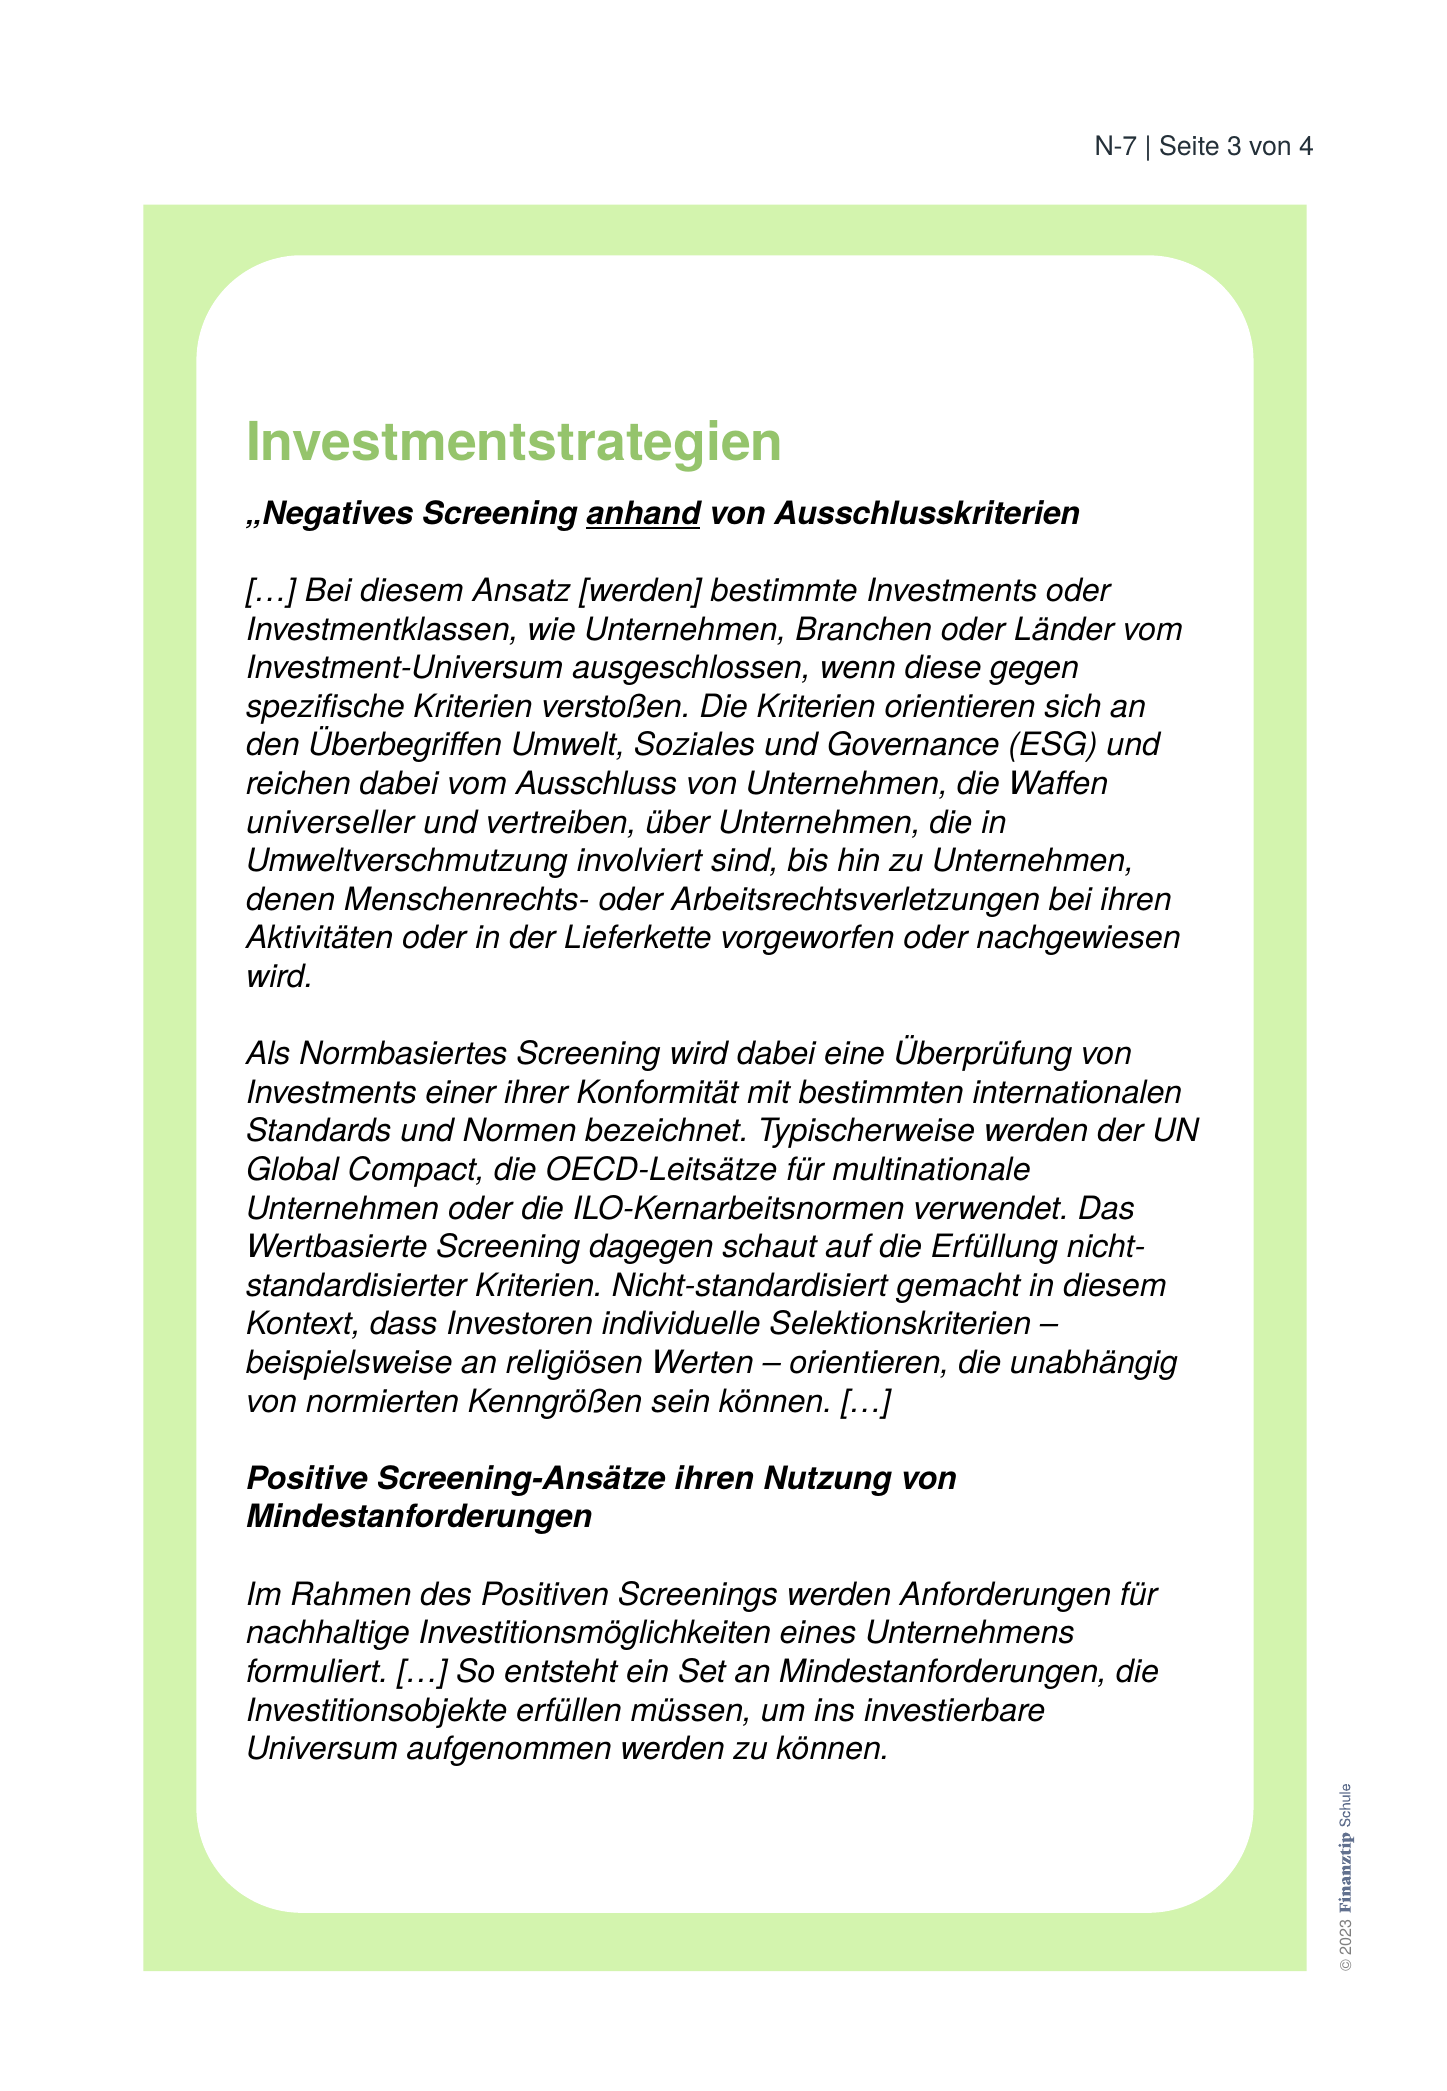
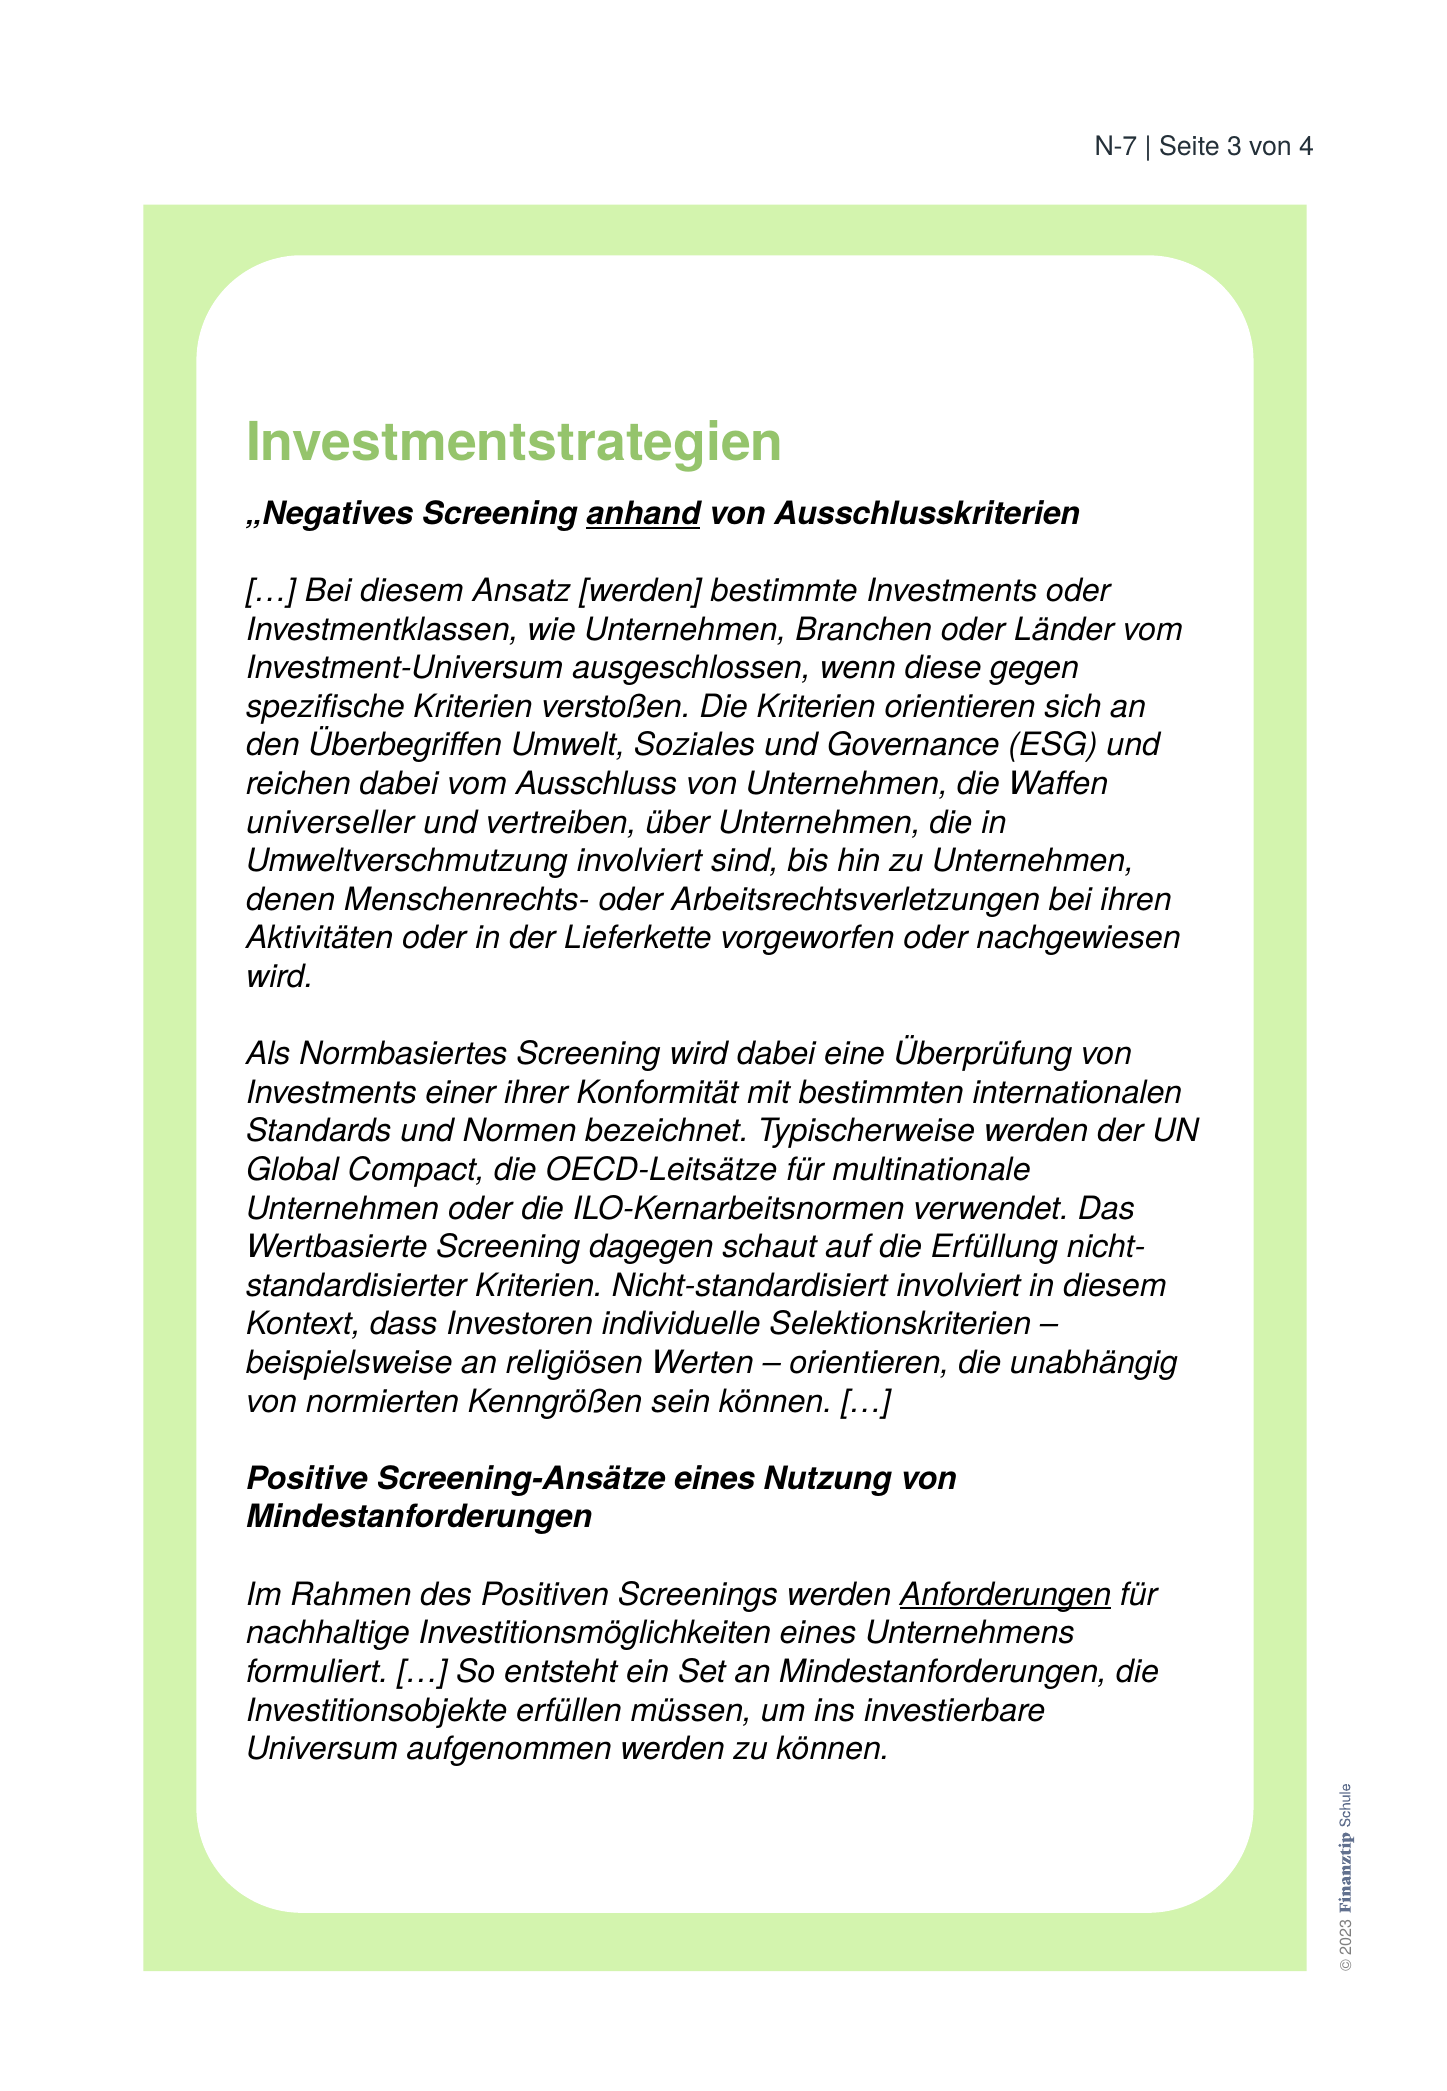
Nicht-standardisiert gemacht: gemacht -> involviert (959, 1285)
Screening-Ansätze ihren: ihren -> eines (715, 1478)
Anforderungen underline: none -> present (1006, 1594)
